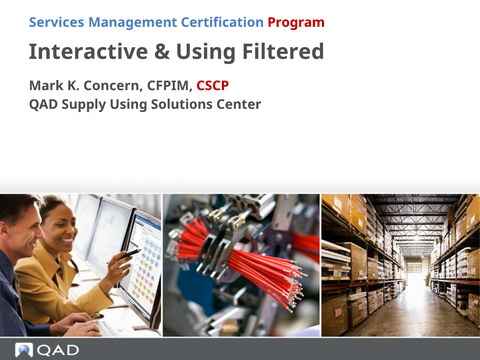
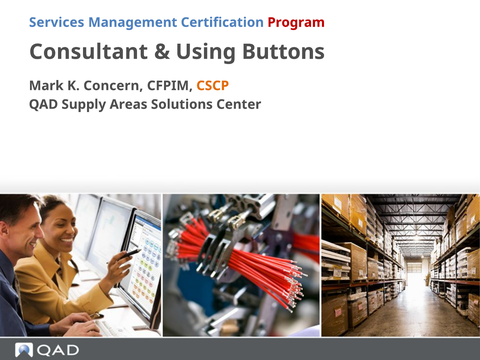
Interactive: Interactive -> Consultant (89, 52)
Filtered: Filtered -> Buttons (283, 52)
CSCP colour: red -> orange (213, 86)
Supply Using: Using -> Areas (129, 104)
